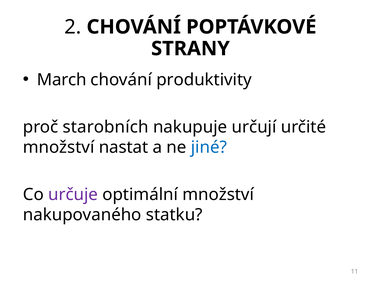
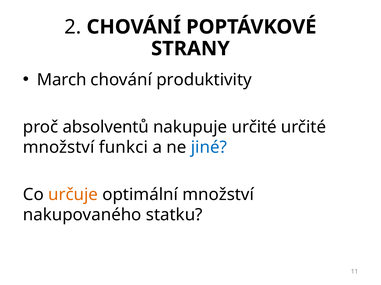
starobních: starobních -> absolventů (106, 127)
nakupuje určují: určují -> určité (254, 127)
nastat: nastat -> funkci (123, 148)
určuje colour: purple -> orange (73, 195)
